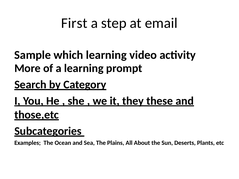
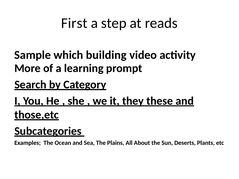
email: email -> reads (161, 23)
which learning: learning -> building (106, 55)
